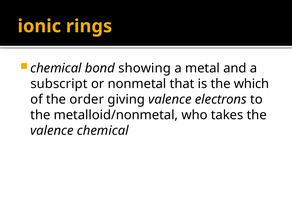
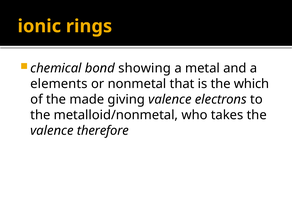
subscript: subscript -> elements (59, 84)
order: order -> made (87, 99)
valence chemical: chemical -> therefore (103, 131)
